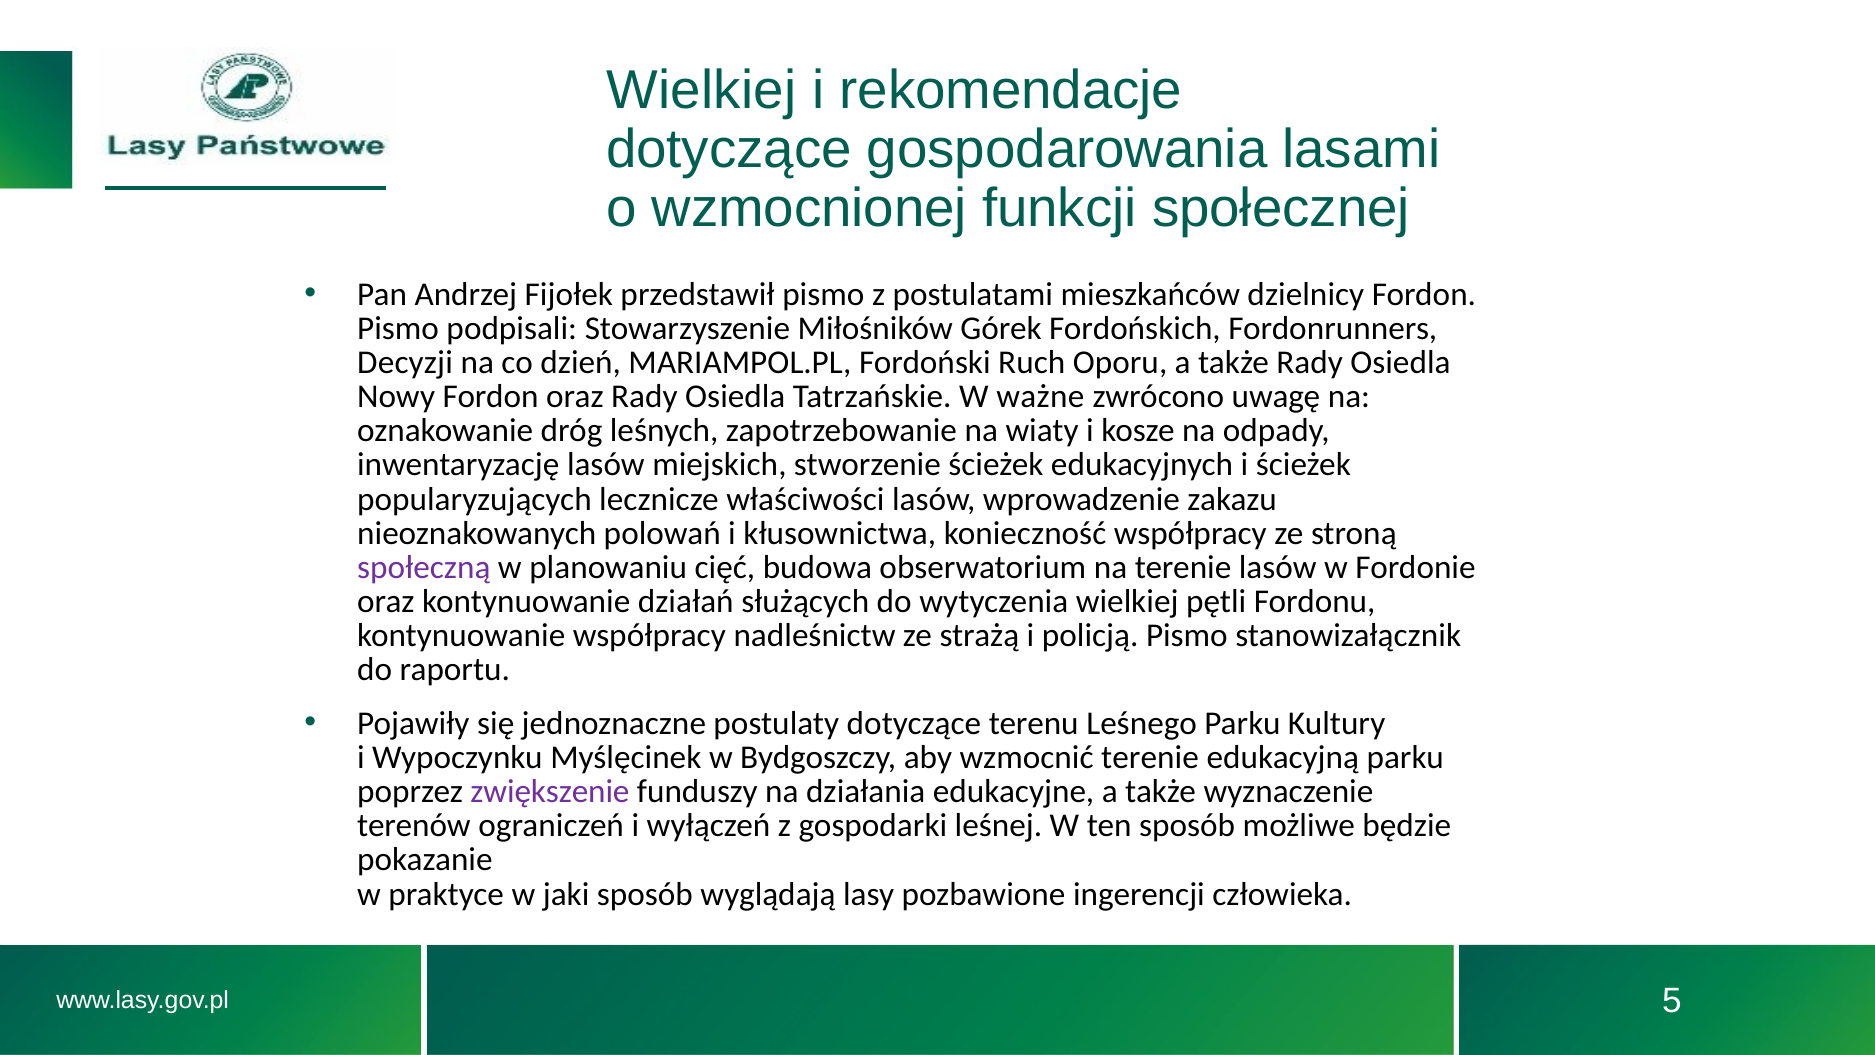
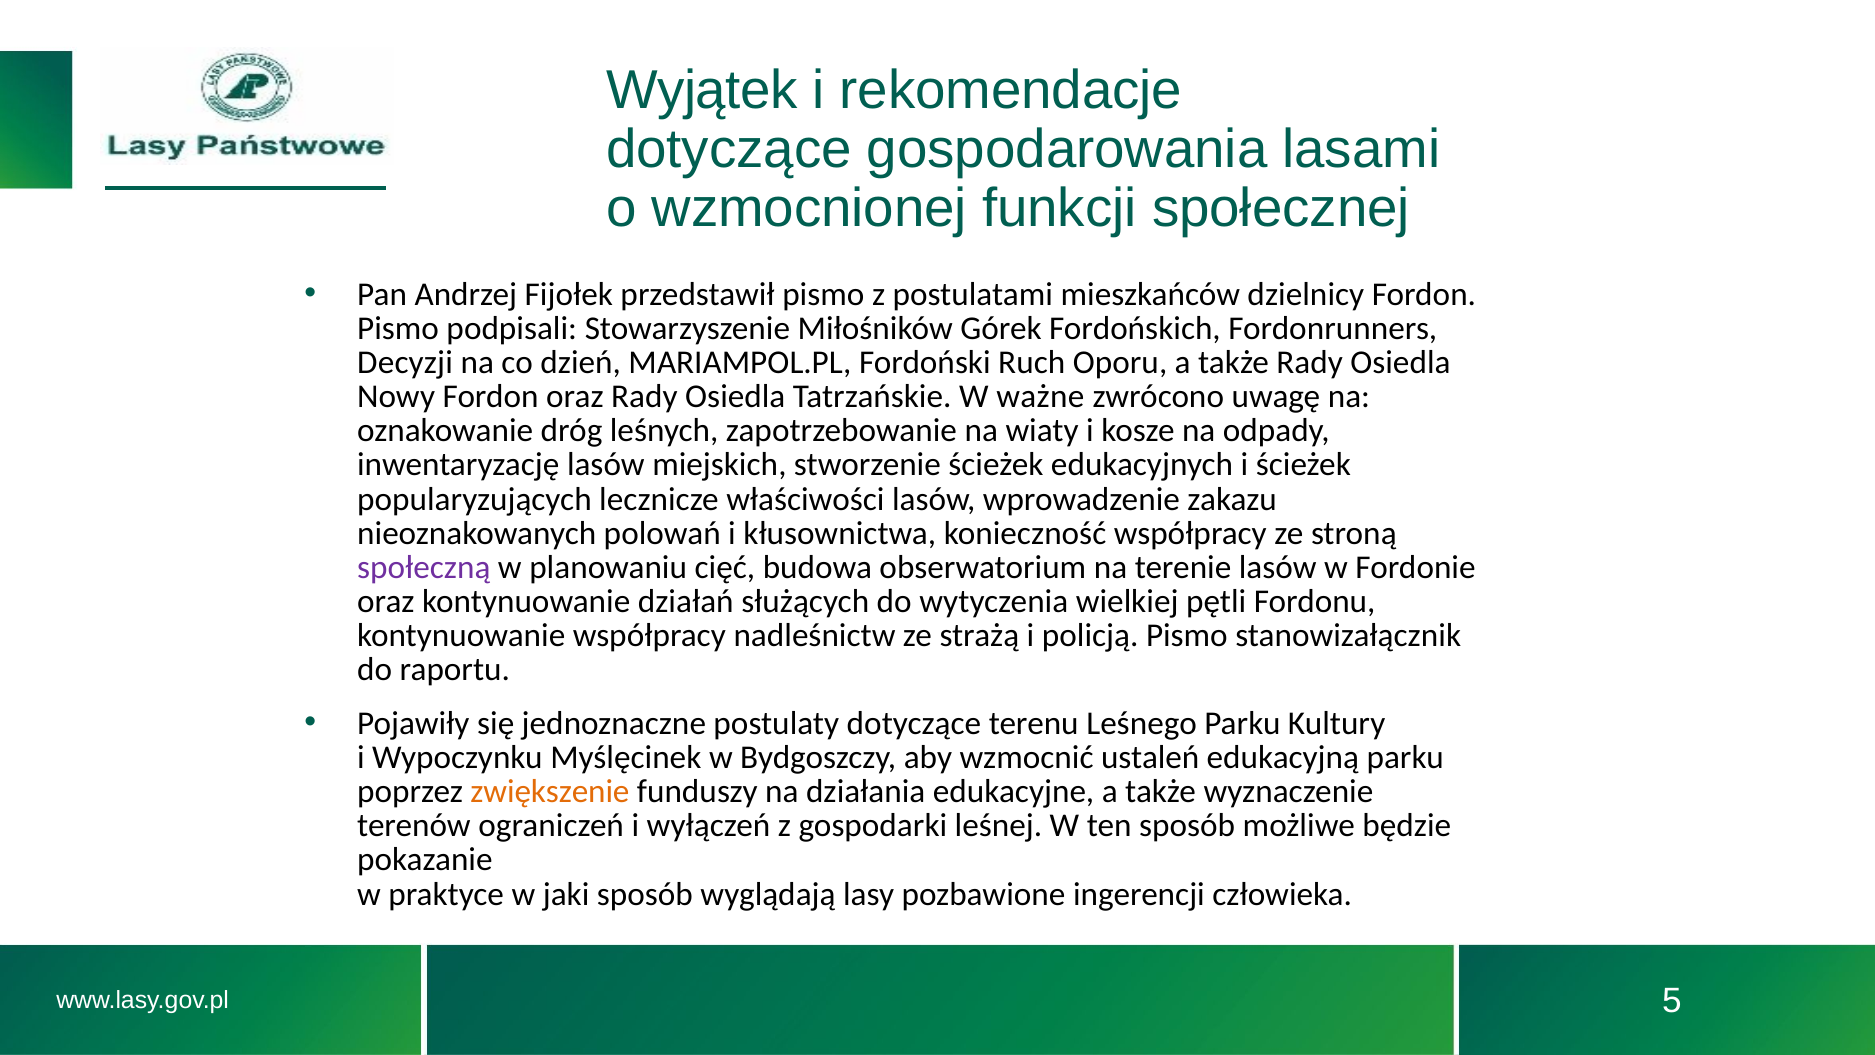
Wielkiej: Wielkiej -> Wyjątek (702, 90)
wzmocnić terenie: terenie -> ustaleń (1150, 757)
zwiększenie colour: purple -> orange (550, 791)
